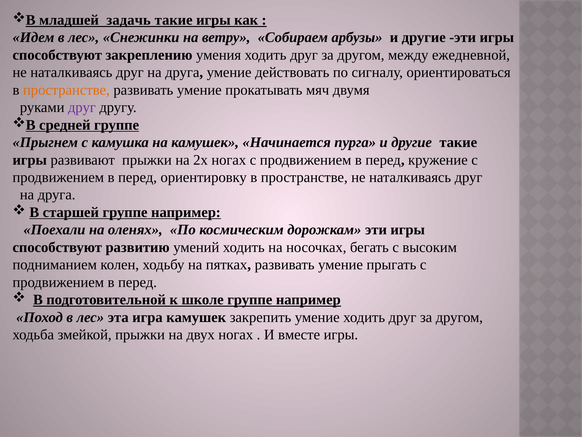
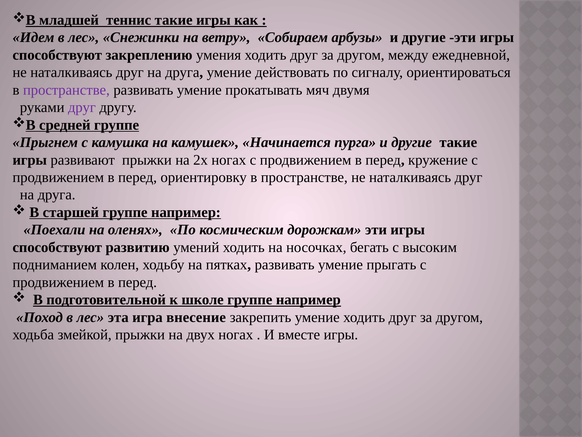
задачь: задачь -> теннис (129, 20)
пространстве colour: orange -> purple (66, 90)
игра камушек: камушек -> внесение (196, 317)
